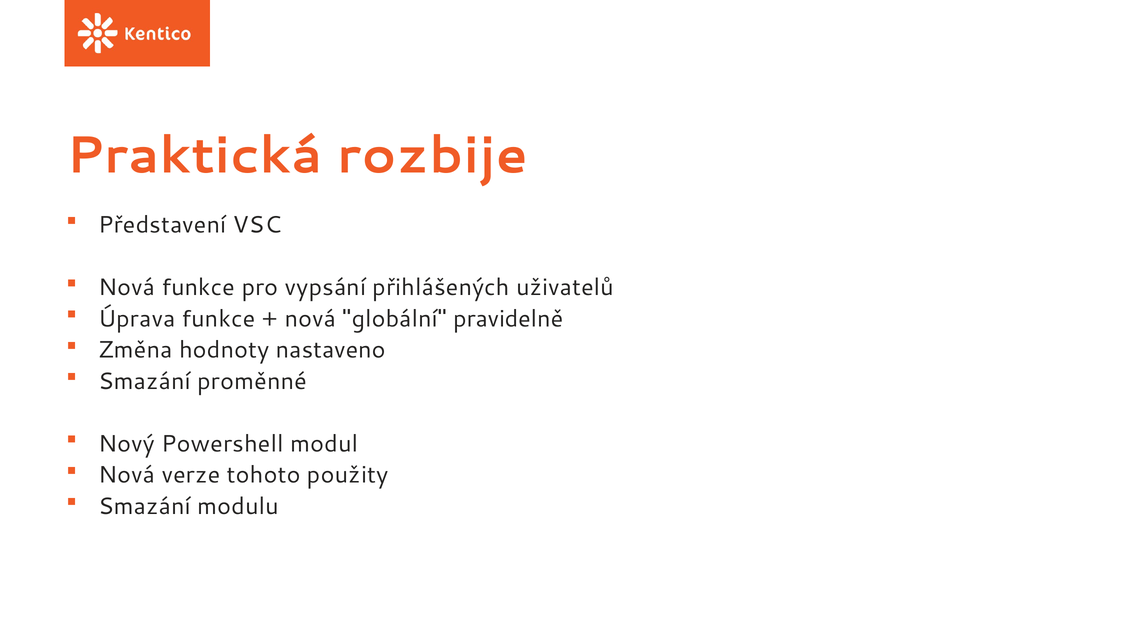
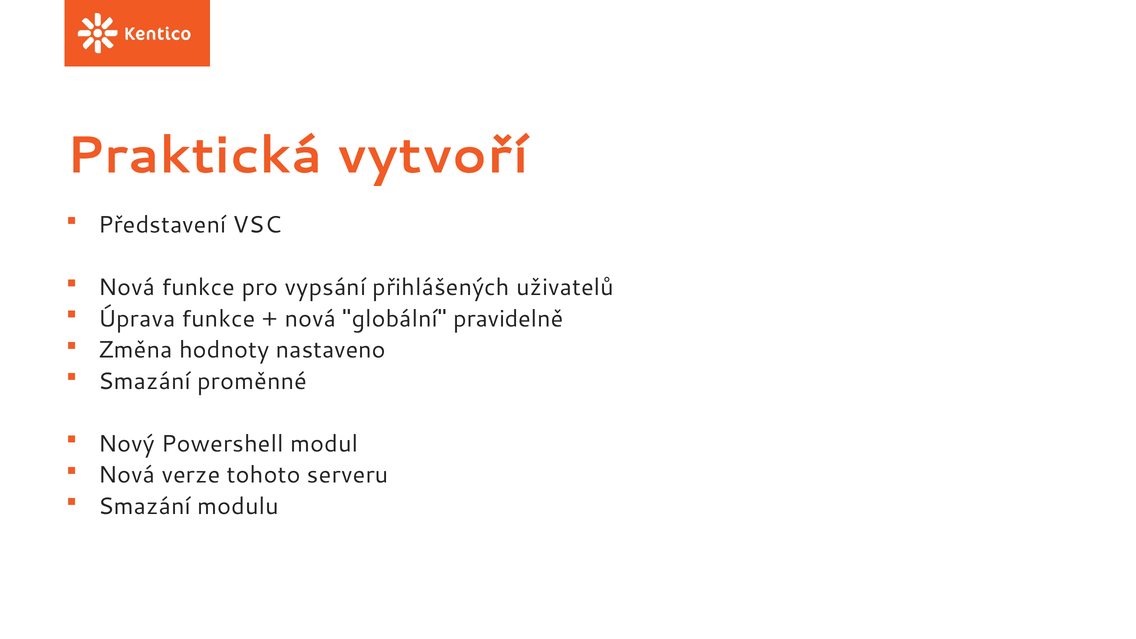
rozbije: rozbije -> vytvoří (432, 156)
použity: použity -> serveru (348, 475)
